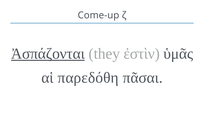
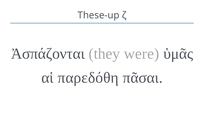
Come-up: Come-up -> These-up (99, 15)
Ἀσπάζονται underline: present -> none (48, 54)
ἐστὶν: ἐστὶν -> were (142, 54)
